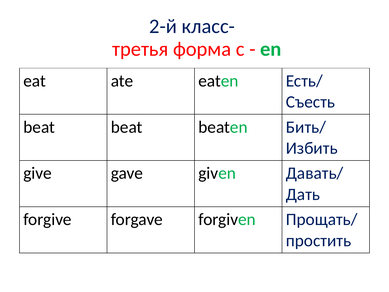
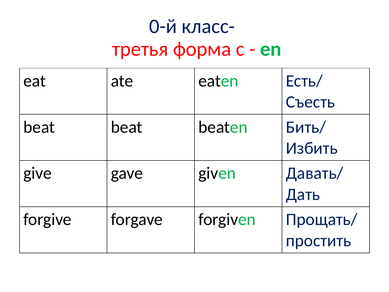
2-й: 2-й -> 0-й (163, 26)
